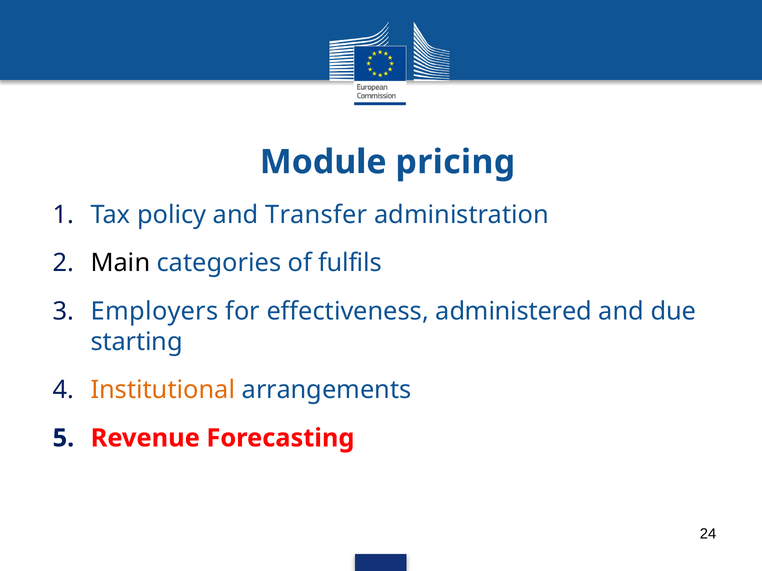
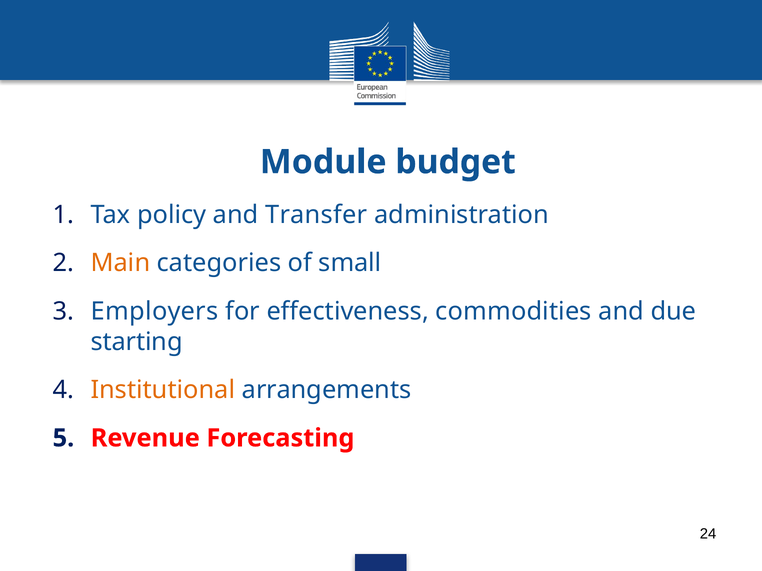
pricing: pricing -> budget (456, 162)
Main colour: black -> orange (120, 263)
fulfils: fulfils -> small (350, 263)
administered: administered -> commodities (514, 311)
